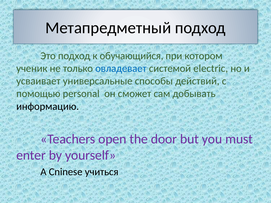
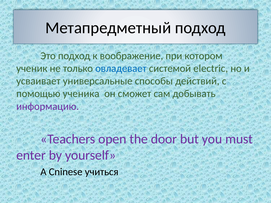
обучающийся: обучающийся -> воображение (132, 56)
personal: personal -> ученика (81, 94)
информацию colour: black -> purple (48, 106)
